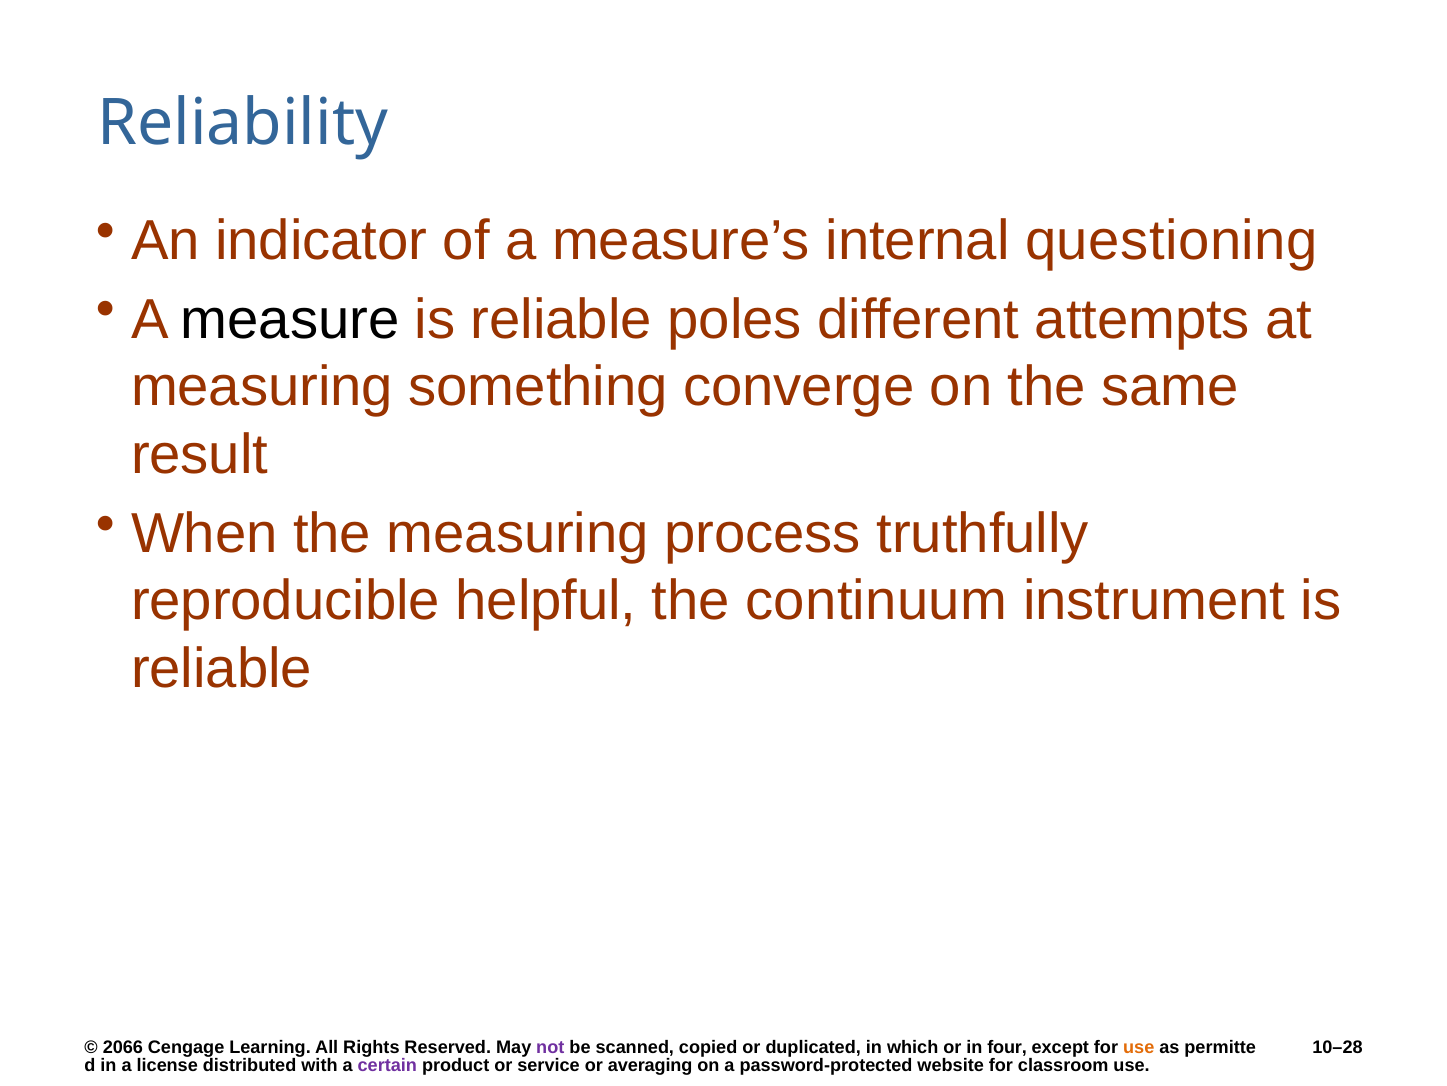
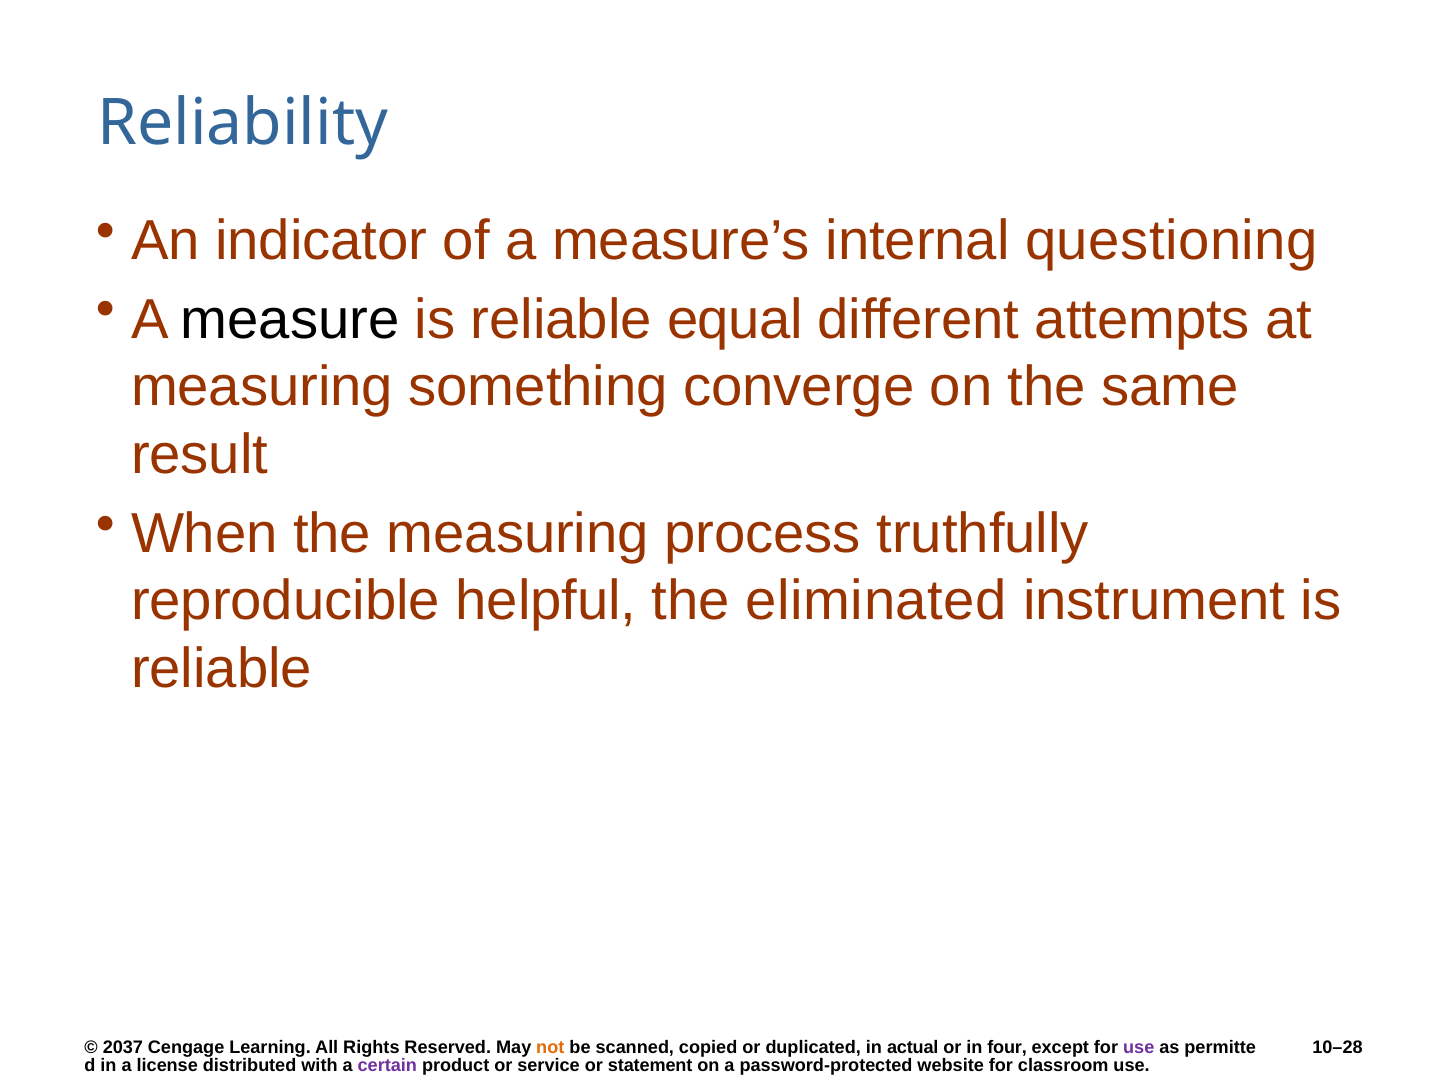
poles: poles -> equal (735, 319)
continuum: continuum -> eliminated (876, 601)
2066: 2066 -> 2037 (123, 1047)
not colour: purple -> orange (550, 1047)
which: which -> actual (913, 1047)
use colour: orange -> purple (1139, 1047)
averaging: averaging -> statement (650, 1065)
